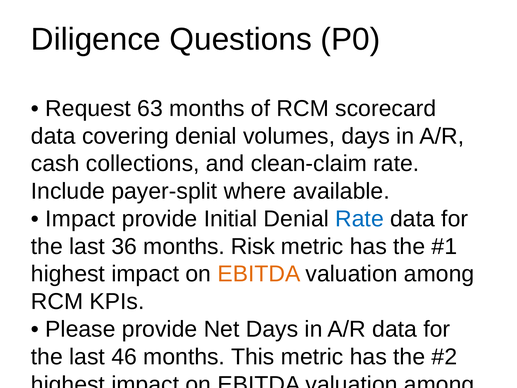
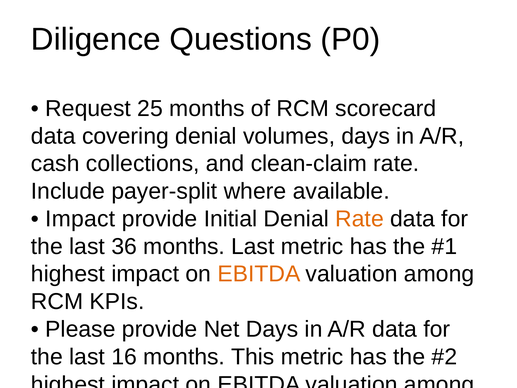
63: 63 -> 25 (150, 108)
Rate colour: blue -> orange (360, 219)
months Risk: Risk -> Last (253, 246)
46: 46 -> 16 (124, 357)
